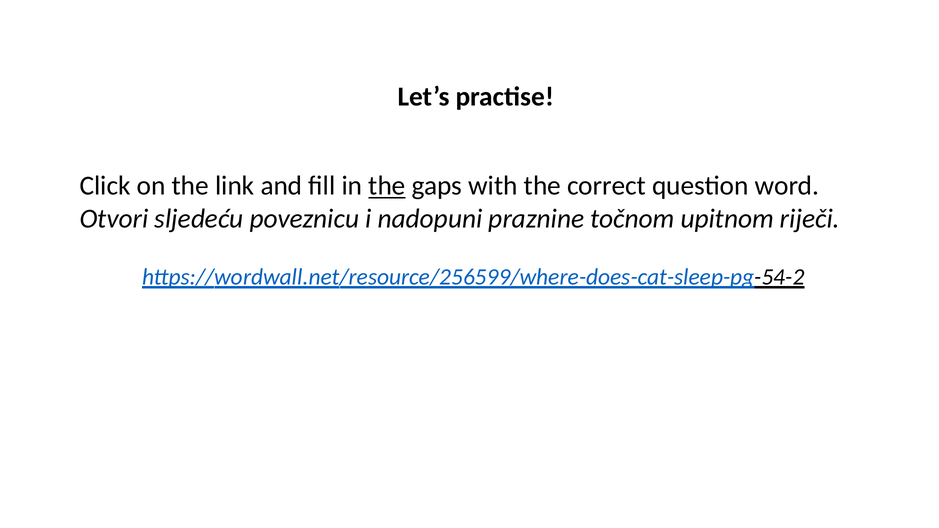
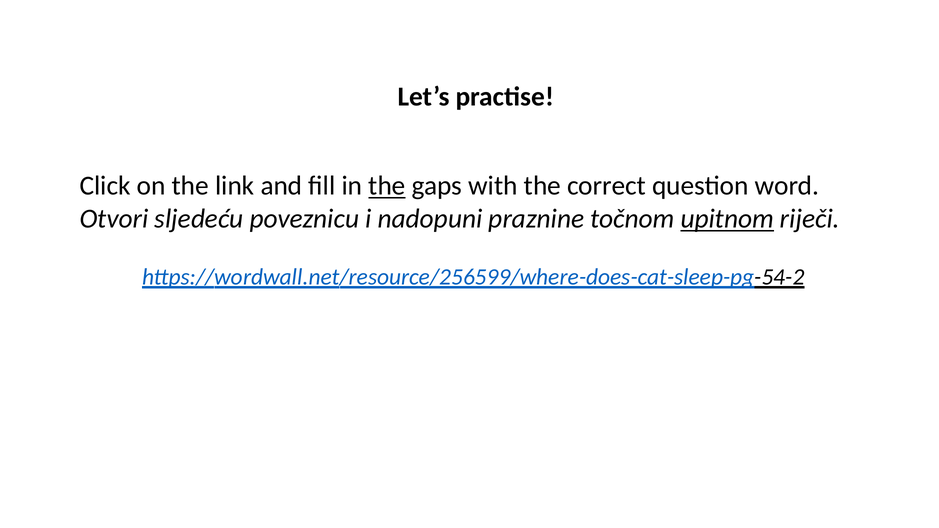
upitnom underline: none -> present (727, 219)
